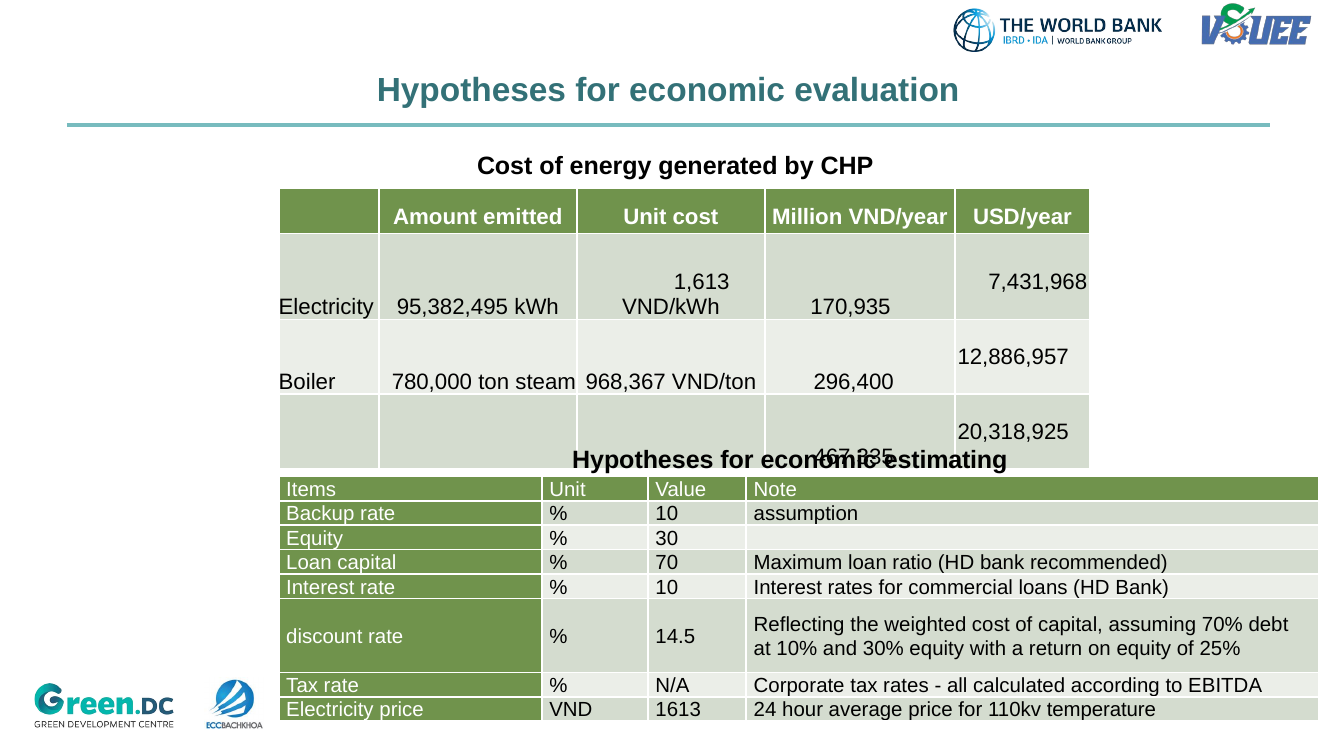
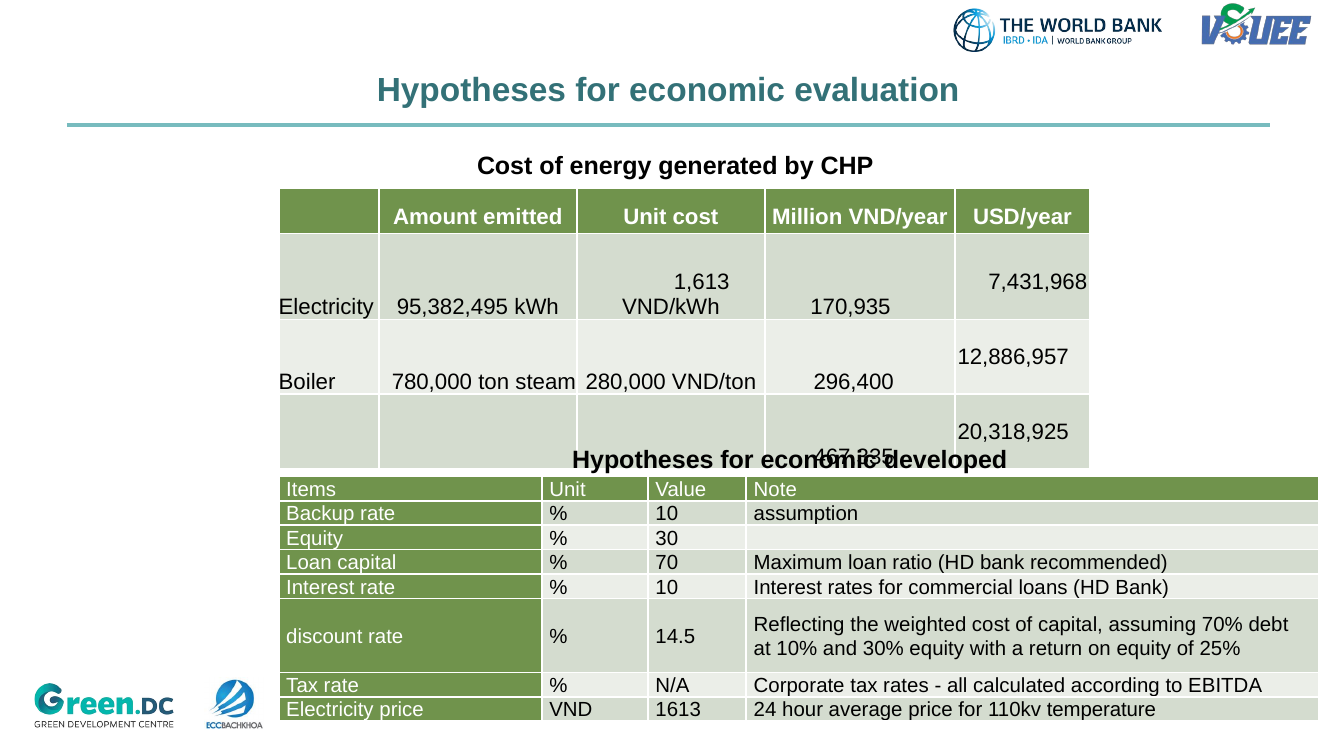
968,367: 968,367 -> 280,000 (626, 382)
estimating: estimating -> developed (946, 460)
